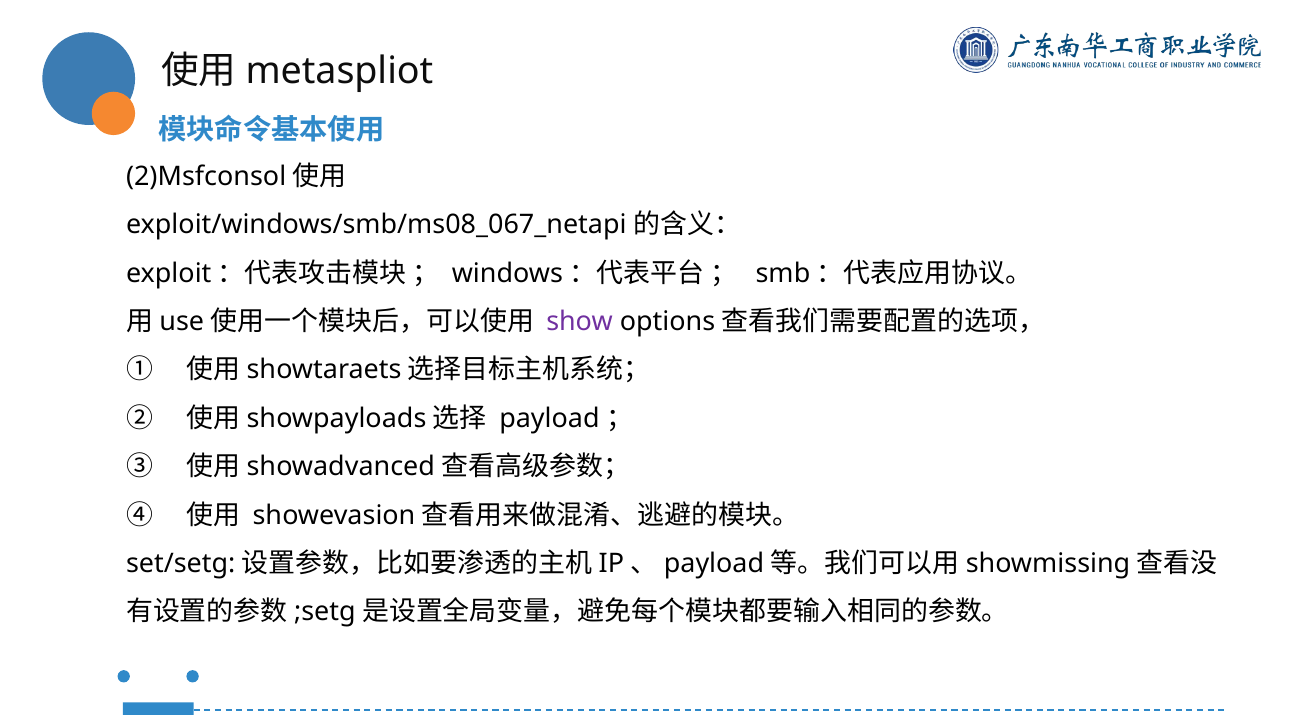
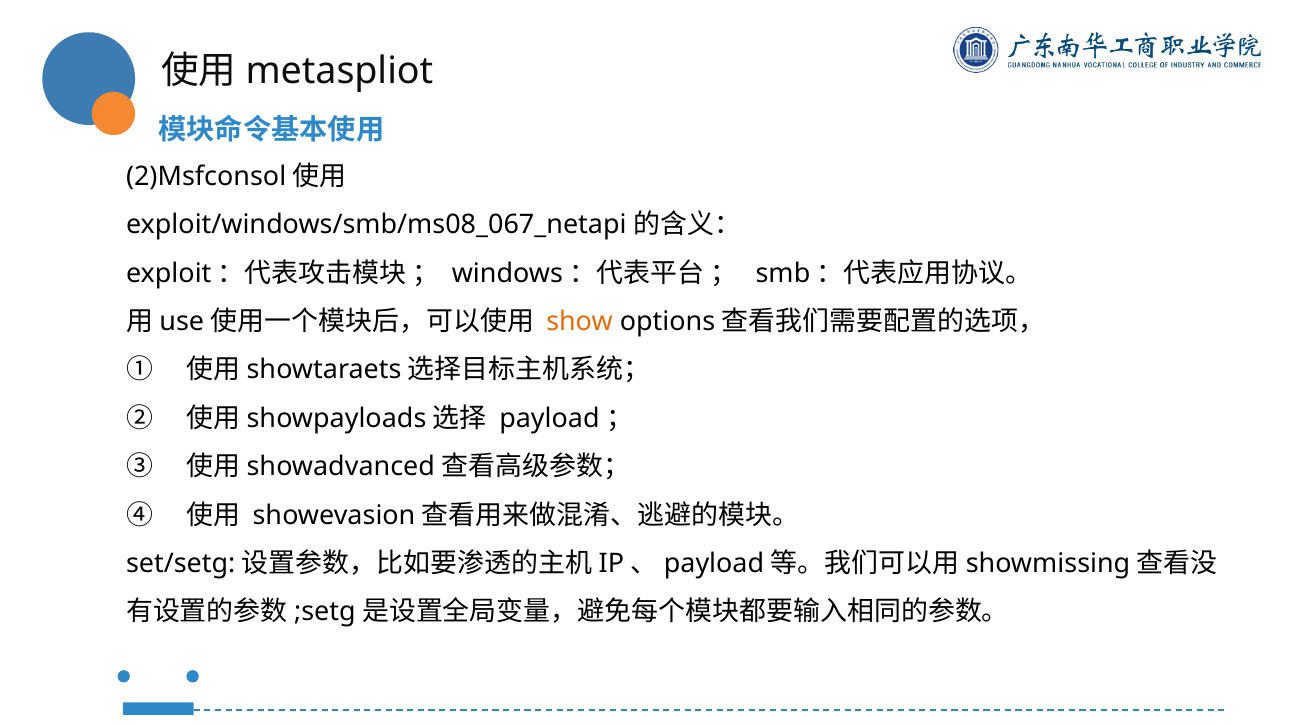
show colour: purple -> orange (580, 322)
